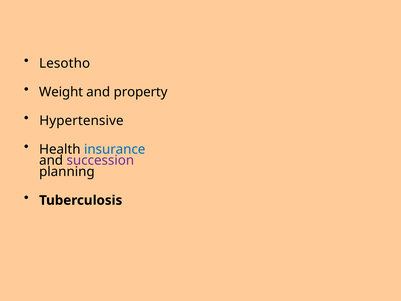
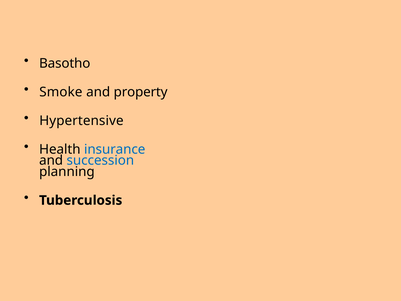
Lesotho: Lesotho -> Basotho (65, 63)
Weight: Weight -> Smoke (61, 92)
succession colour: purple -> blue (100, 160)
